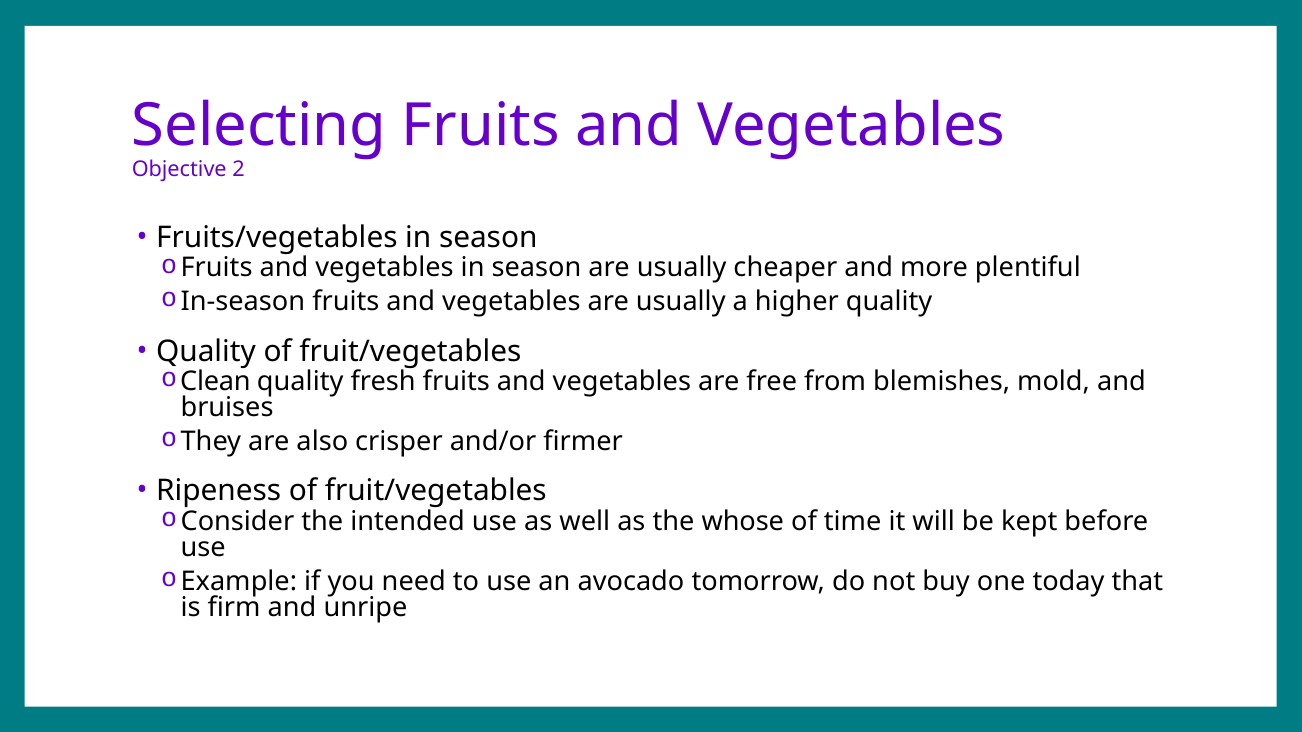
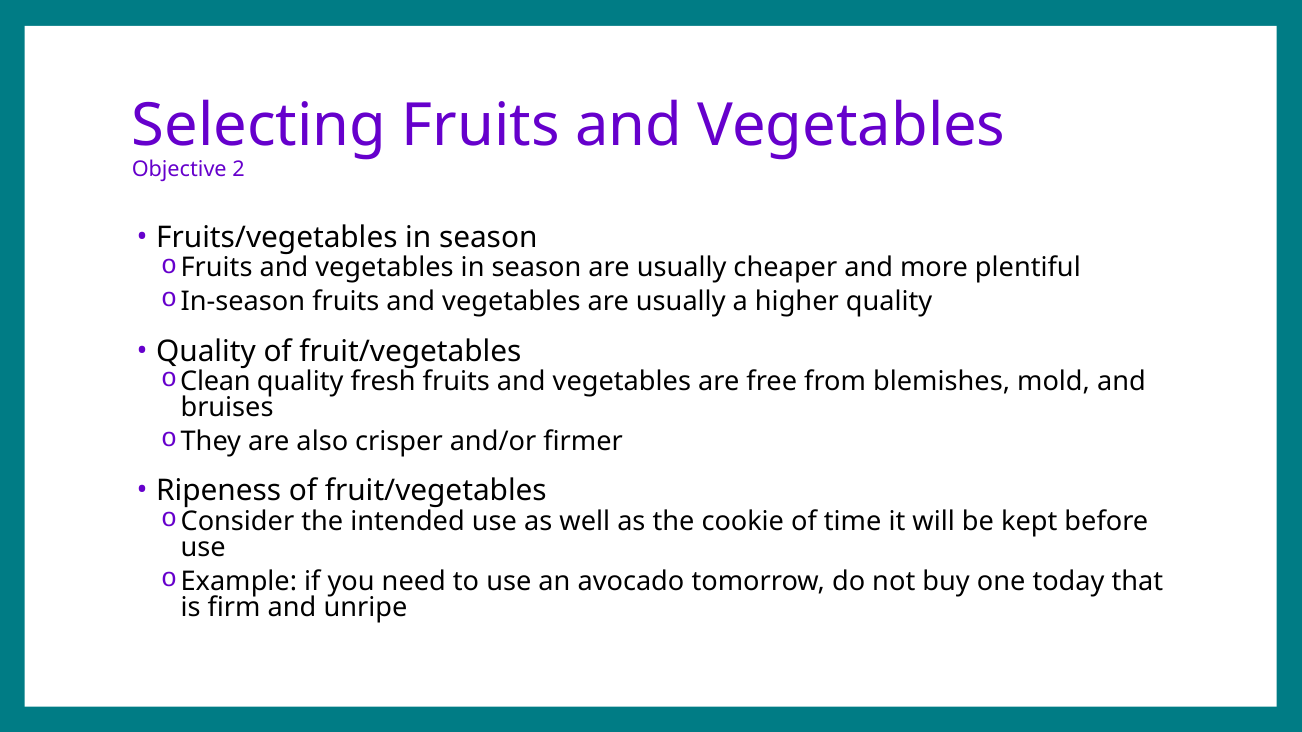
whose: whose -> cookie (743, 521)
